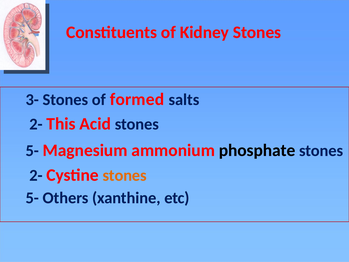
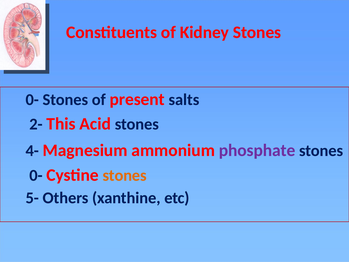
3-: 3- -> 0- (32, 99)
formed: formed -> present (137, 99)
5-: 5- -> 4- (32, 151)
phosphate colour: black -> purple (257, 150)
2-: 2- -> 0- (36, 175)
